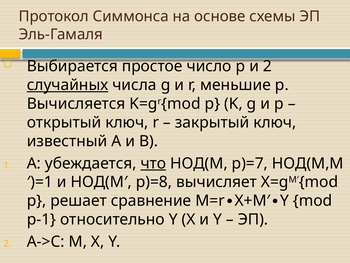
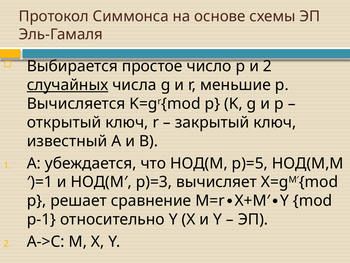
что underline: present -> none (153, 163)
p)=7: p)=7 -> p)=5 (250, 163)
p)=8: p)=8 -> p)=3 (154, 182)
